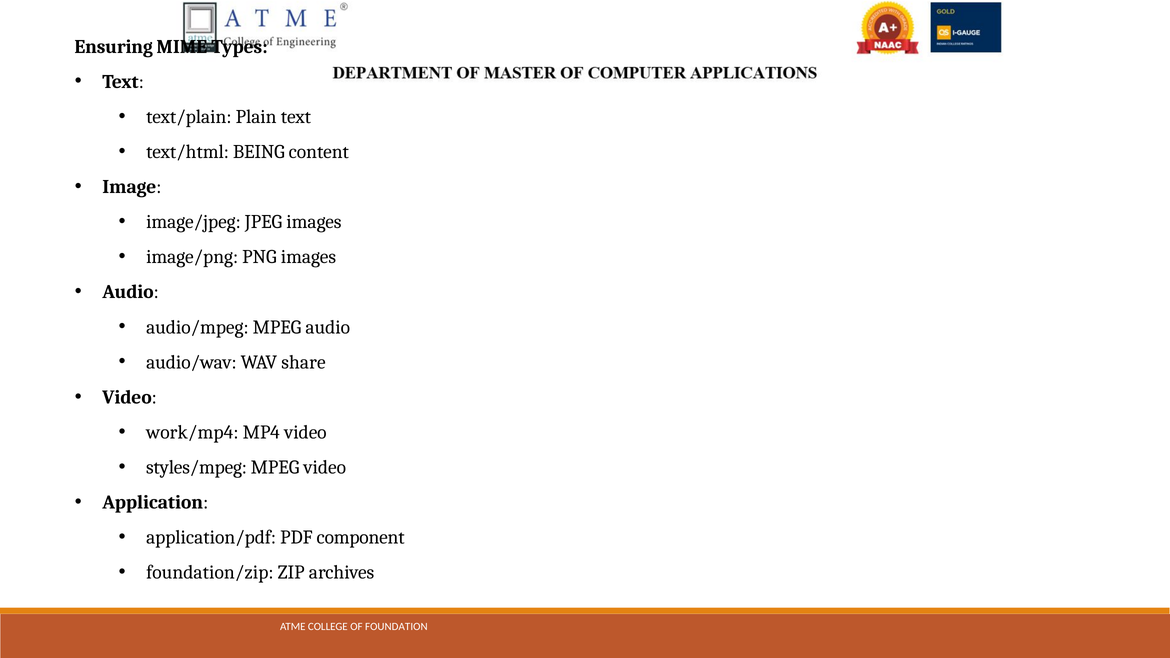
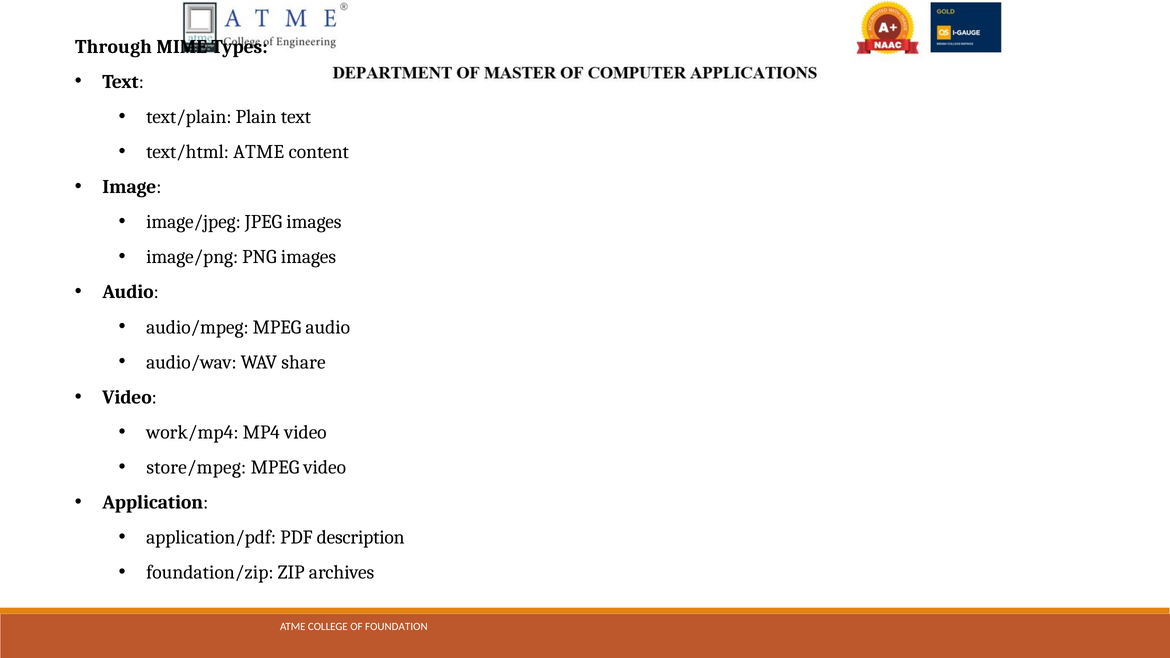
Ensuring: Ensuring -> Through (113, 47)
text/html BEING: BEING -> ATME (259, 152)
styles/mpeg: styles/mpeg -> store/mpeg (196, 467)
component: component -> description (361, 538)
